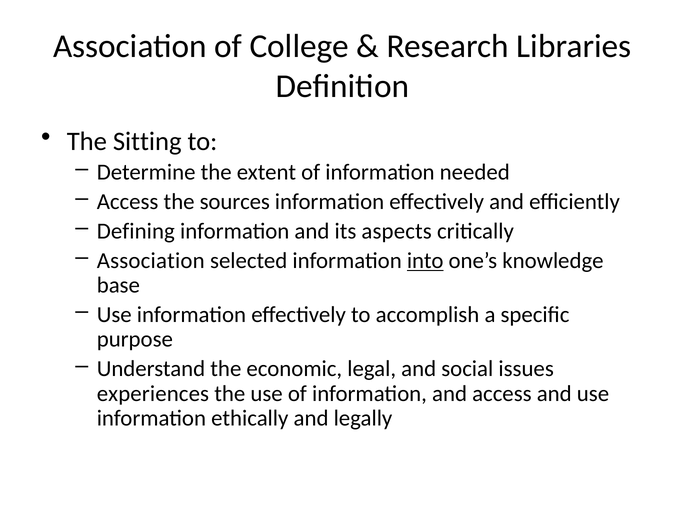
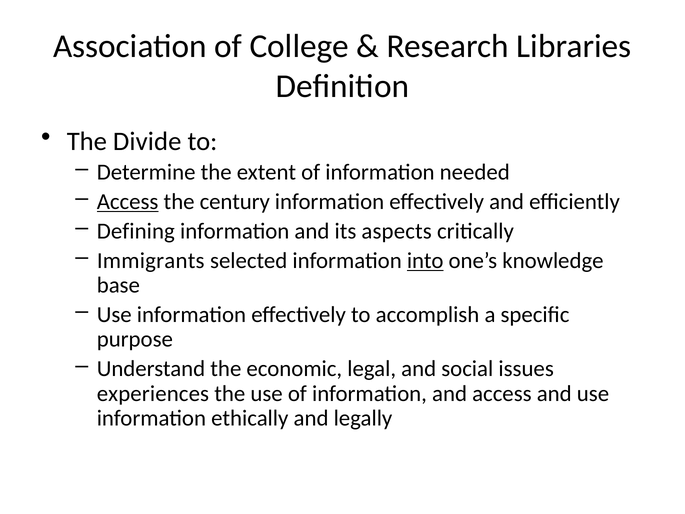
Sitting: Sitting -> Divide (147, 141)
Access underline: none -> present (128, 202)
sources: sources -> century (235, 202)
Association: Association -> Immigrants (151, 261)
